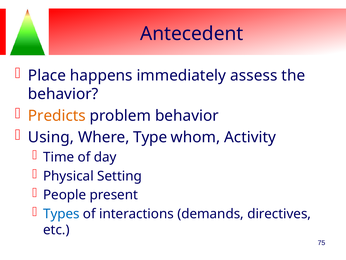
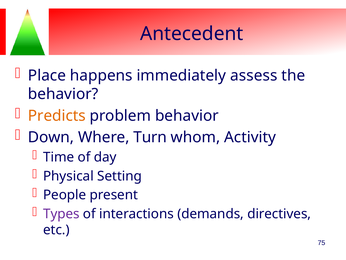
Using: Using -> Down (51, 137)
Type: Type -> Turn (150, 137)
Types colour: blue -> purple (61, 213)
